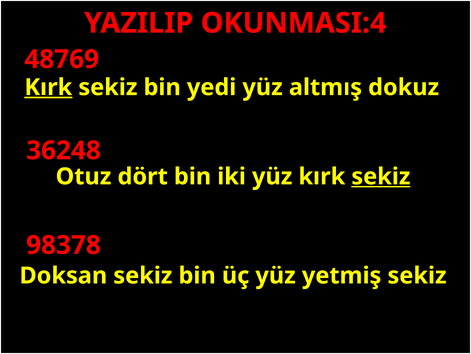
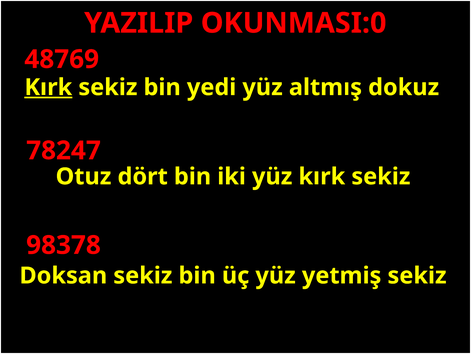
OKUNMASI:4: OKUNMASI:4 -> OKUNMASI:0 (294, 23)
36248: 36248 -> 78247 (64, 150)
sekiz underline: present -> none (381, 176)
